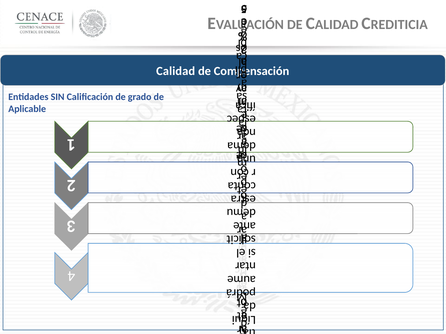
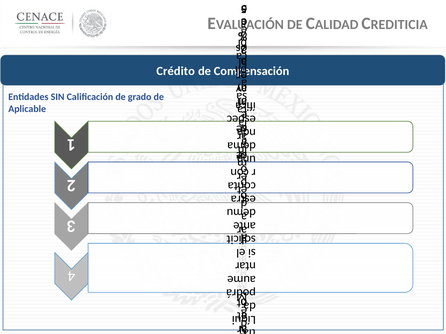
Calidad: Calidad -> Crédito (176, 71)
